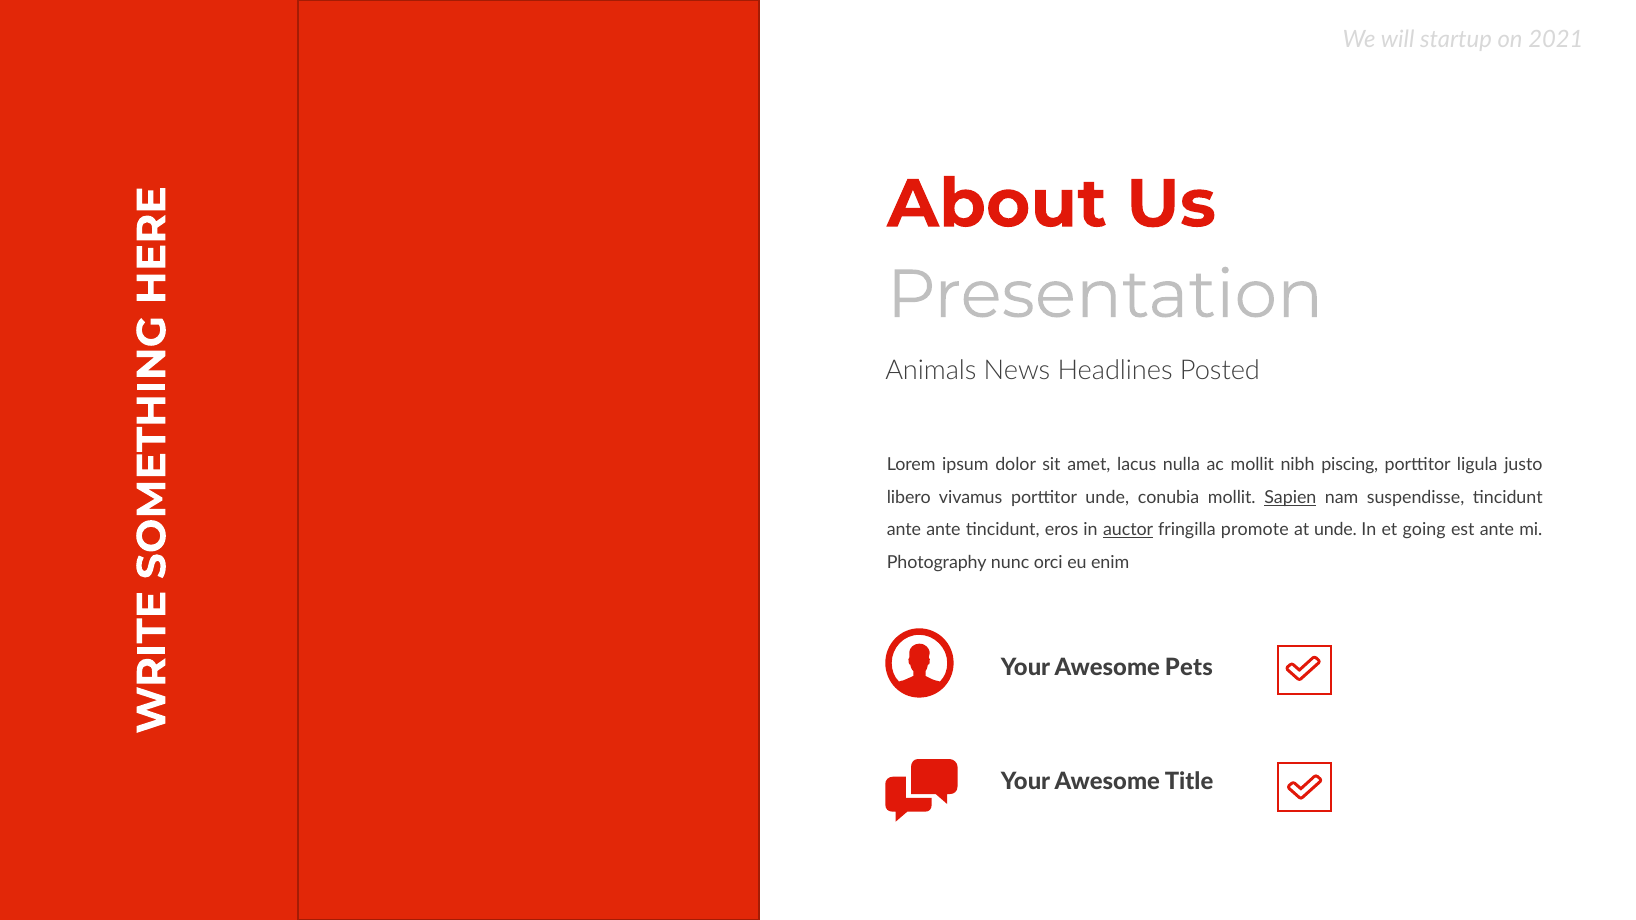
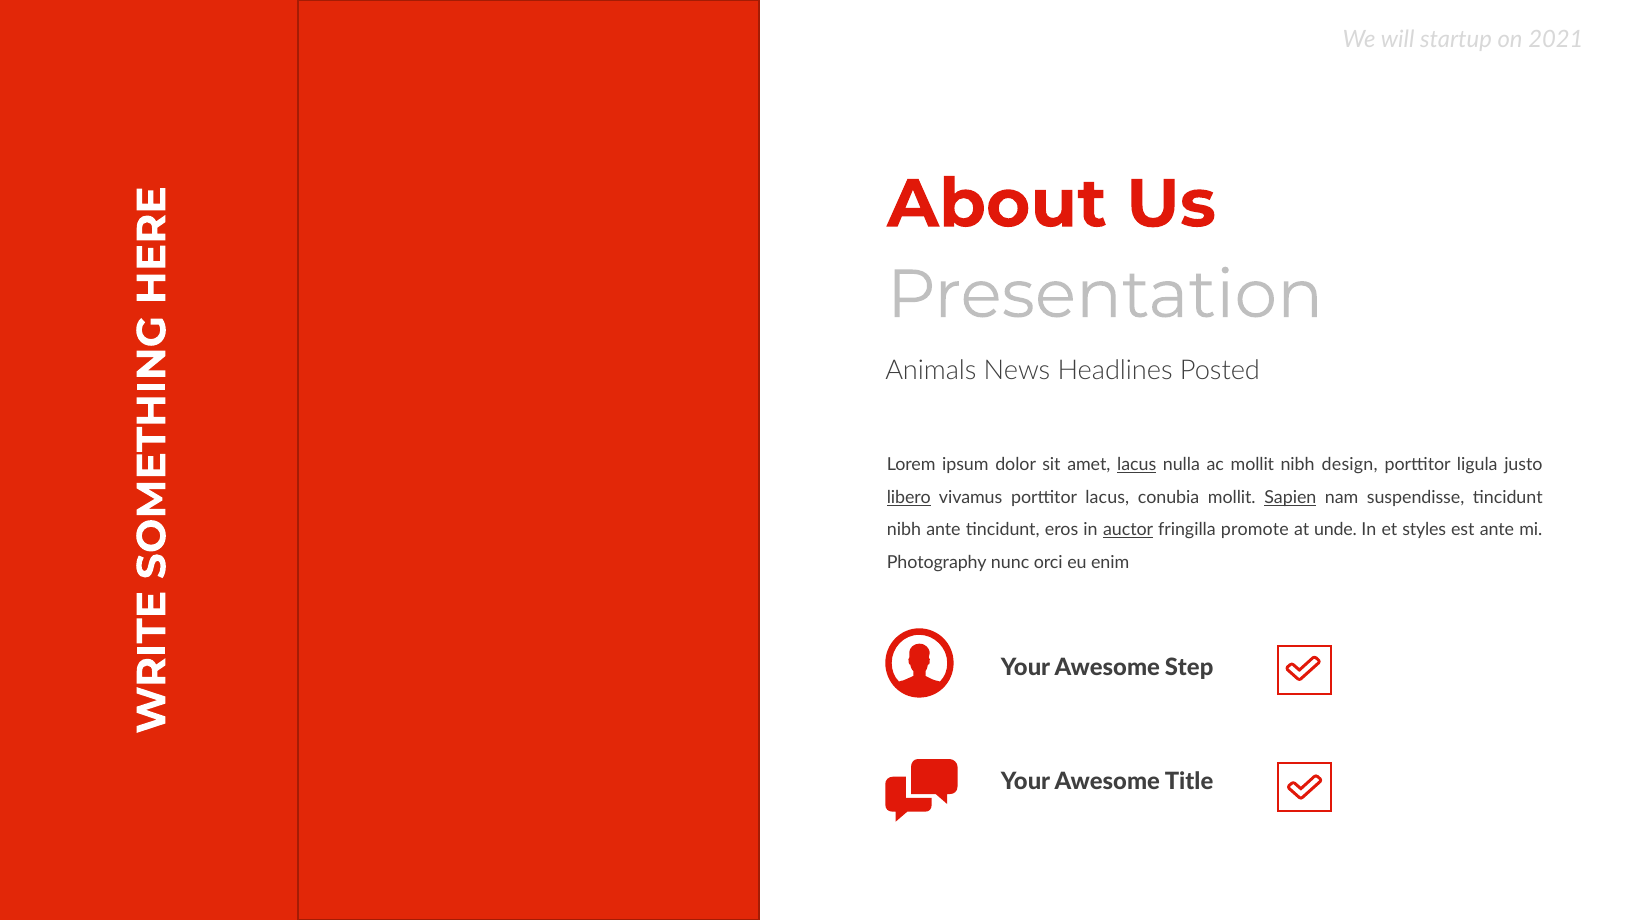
lacus underline: none -> present (1137, 465)
piscing: piscing -> design (1350, 465)
libero underline: none -> present (909, 498)
porttitor unde: unde -> lacus (1107, 498)
ante: ante -> nibh (904, 530)
going: going -> styles (1424, 530)
Pets: Pets -> Step (1189, 668)
